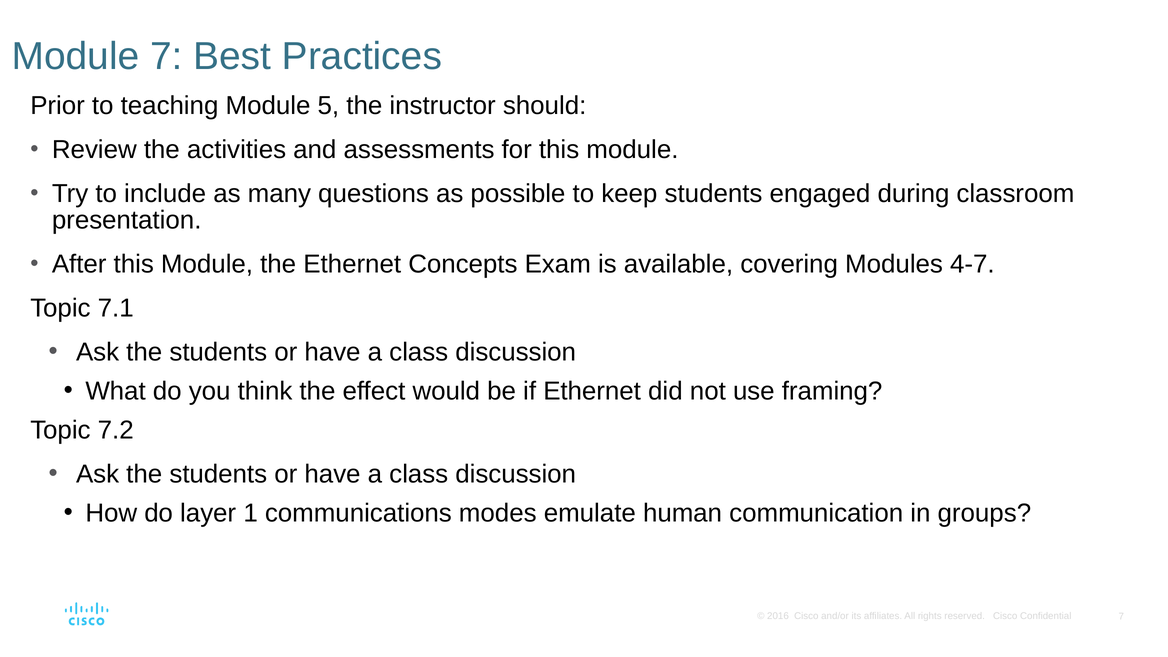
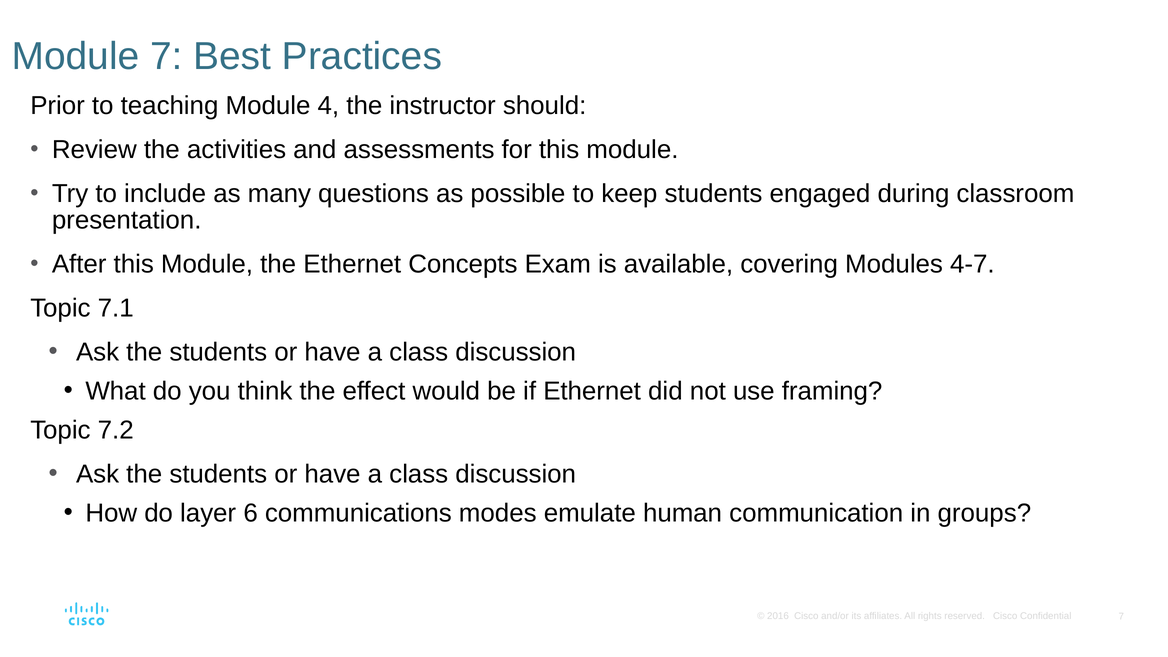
5: 5 -> 4 (328, 106)
1: 1 -> 6 (251, 513)
